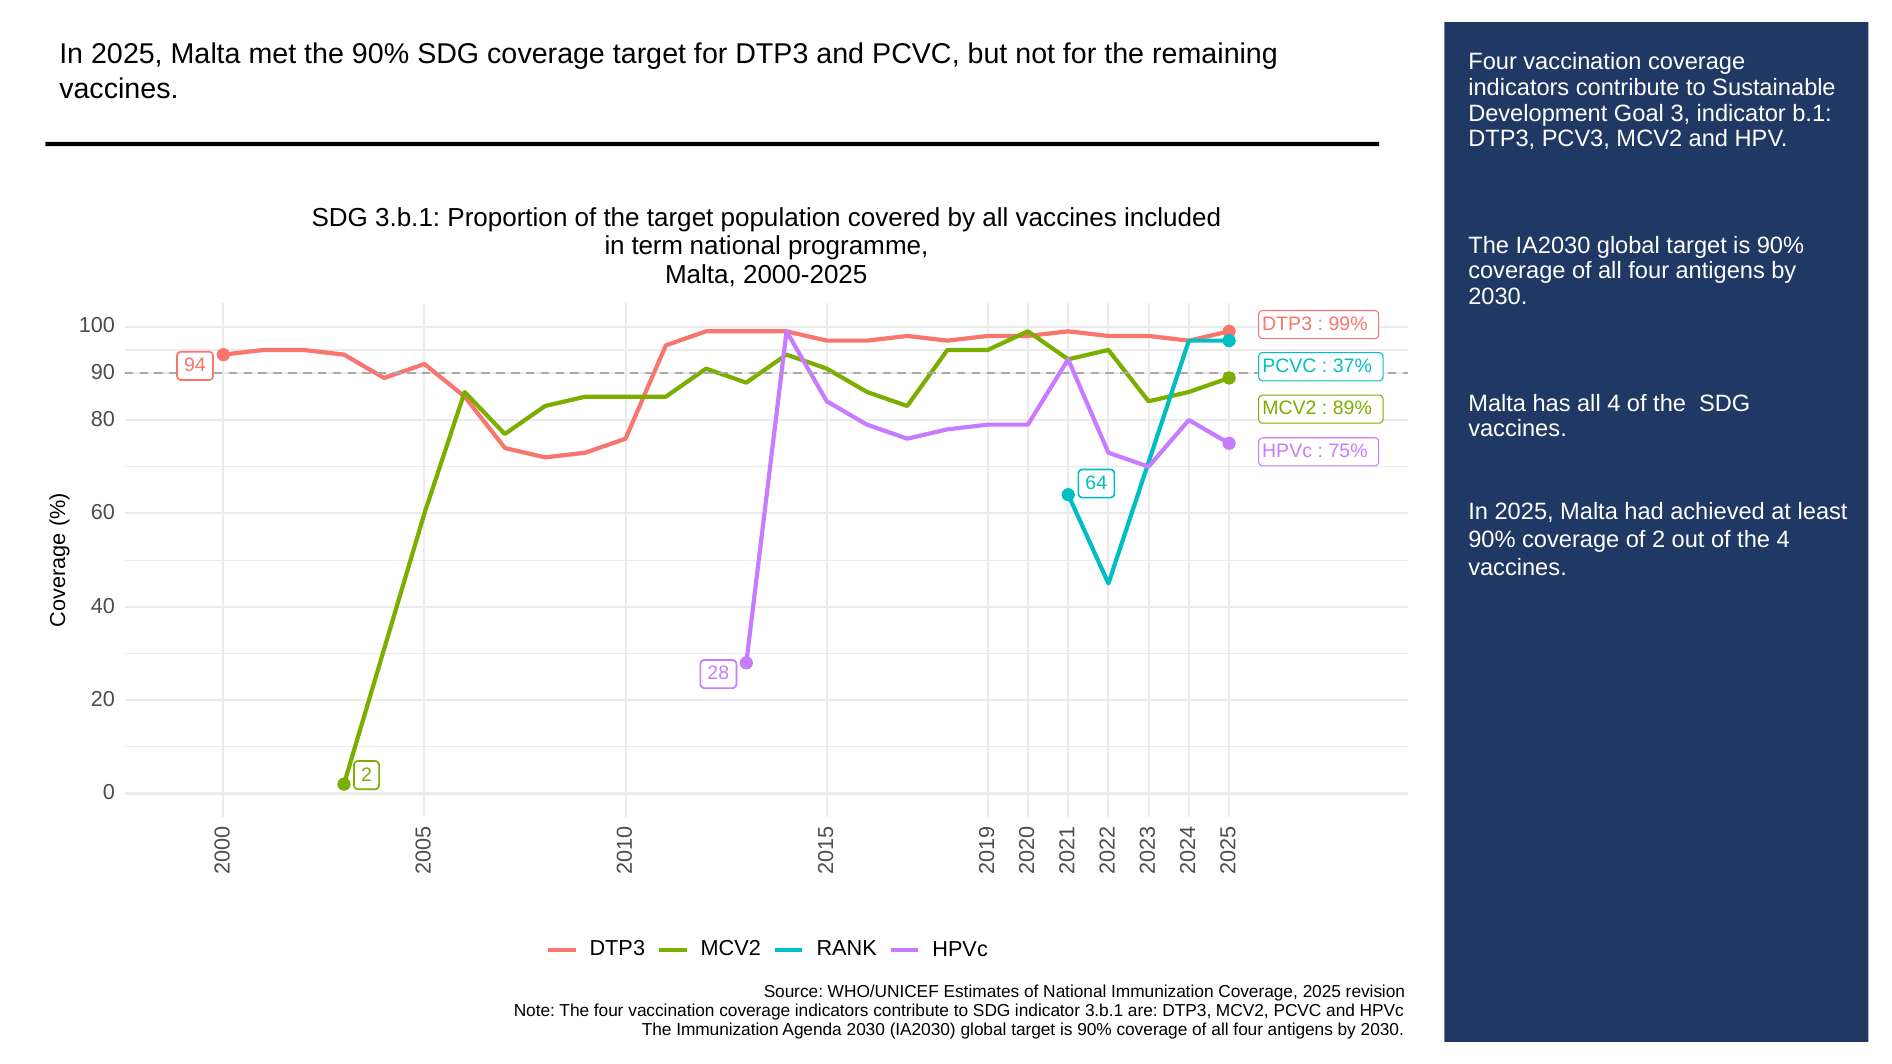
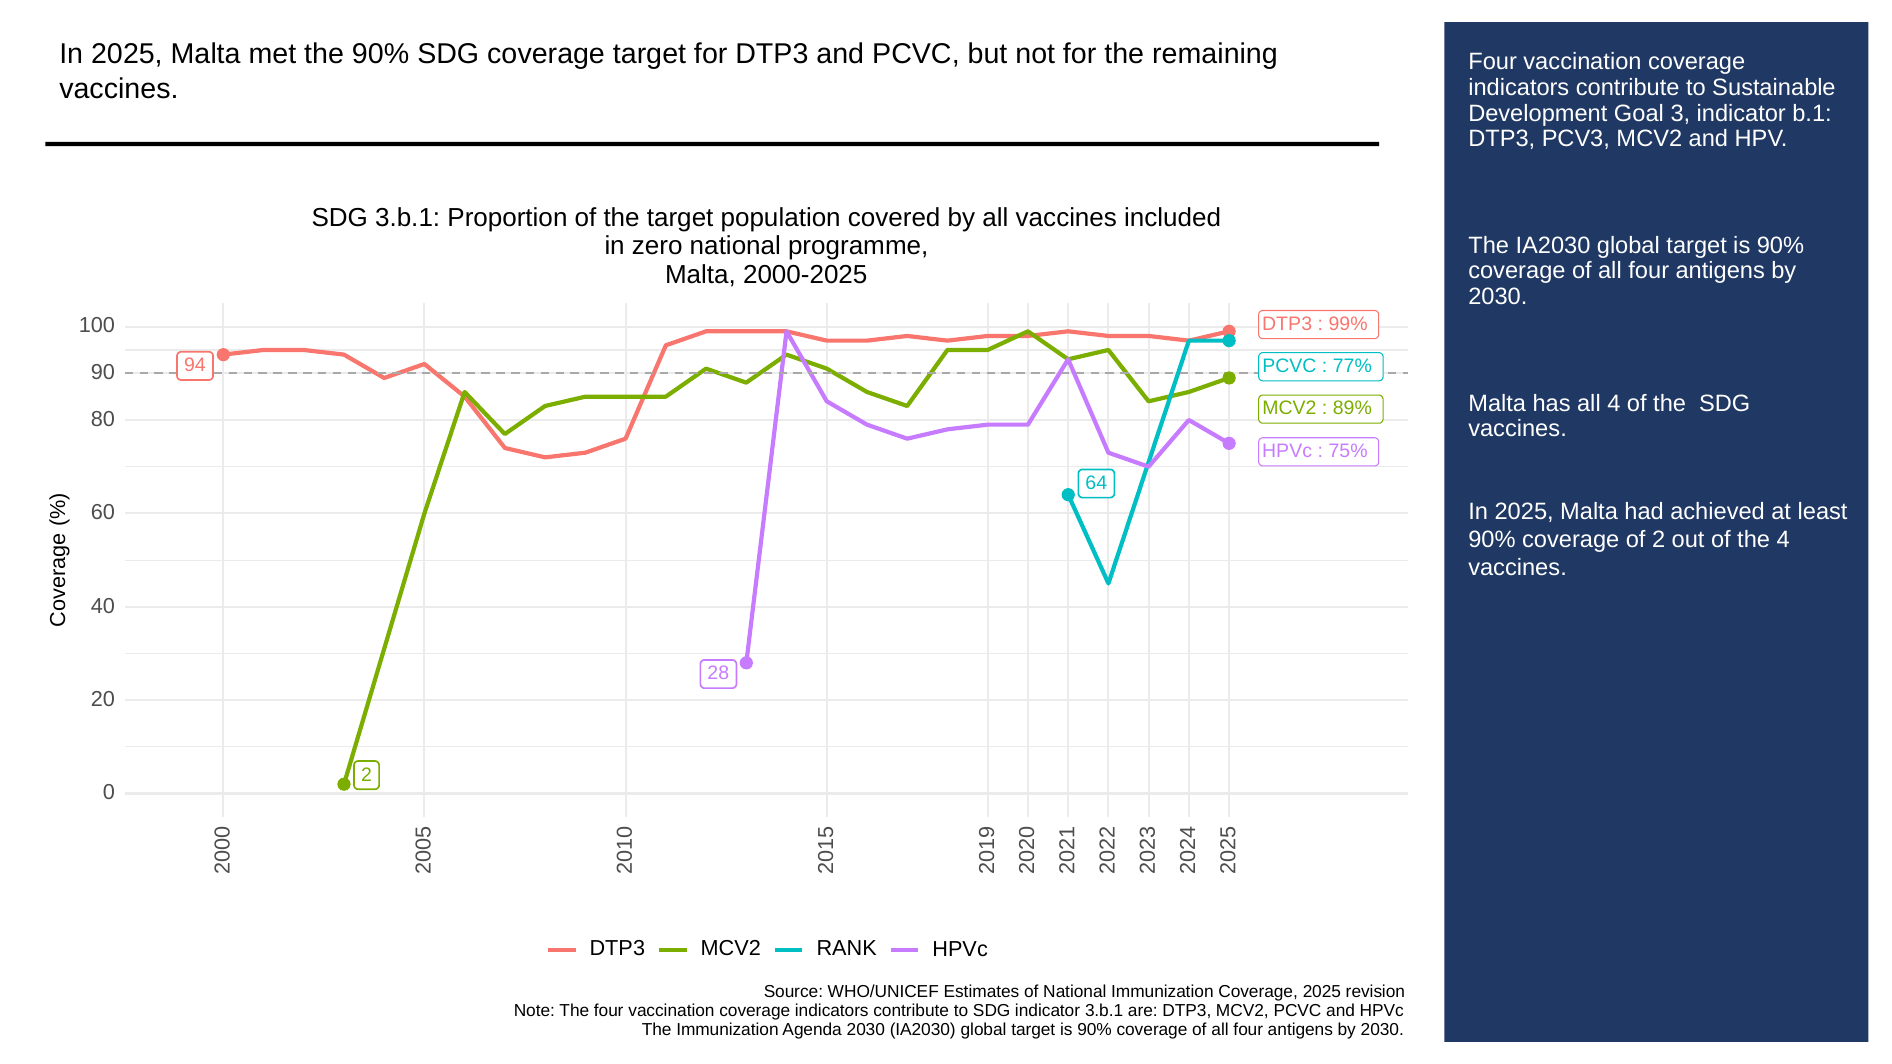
term: term -> zero (657, 246)
37%: 37% -> 77% (1352, 366)
